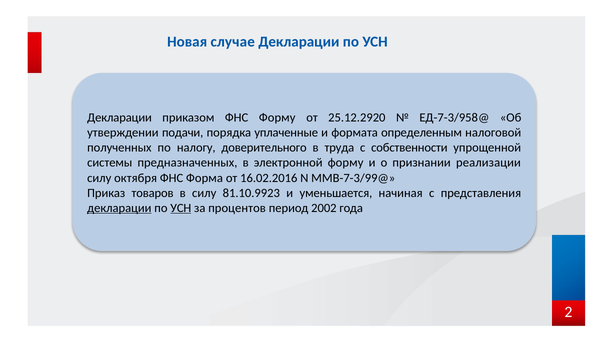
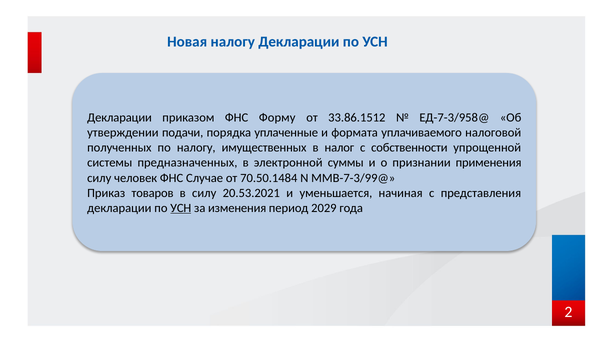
Новая случае: случае -> налогу (233, 42)
25.12.2920: 25.12.2920 -> 33.86.1512 (357, 118)
определенным: определенным -> уплачиваемого (422, 133)
доверительного: доверительного -> имущественных (264, 148)
труда: труда -> налог (339, 148)
электронной форму: форму -> суммы (346, 163)
реализации: реализации -> применения (489, 163)
октября: октября -> человек (136, 178)
Форма: Форма -> Случае (205, 178)
16.02.2016: 16.02.2016 -> 70.50.1484 (269, 178)
81.10.9923: 81.10.9923 -> 20.53.2021 (251, 193)
декларации underline: present -> none (119, 208)
процентов: процентов -> изменения (237, 208)
2002: 2002 -> 2029 (324, 208)
